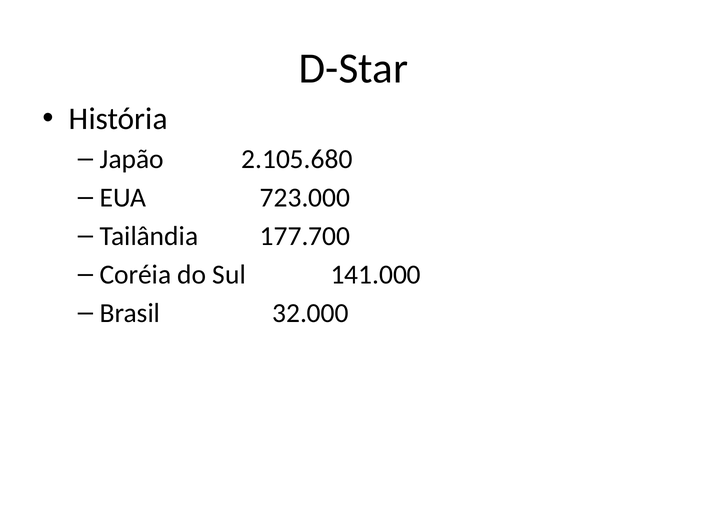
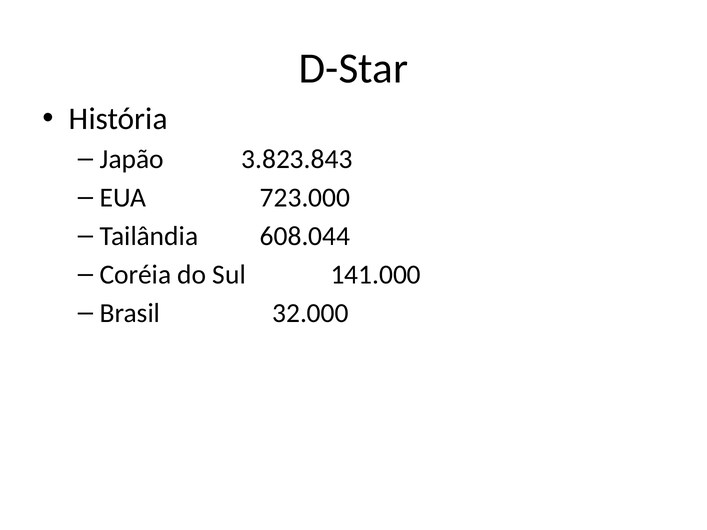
2.105.680: 2.105.680 -> 3.823.843 (297, 159)
177.700: 177.700 -> 608.044 (305, 236)
